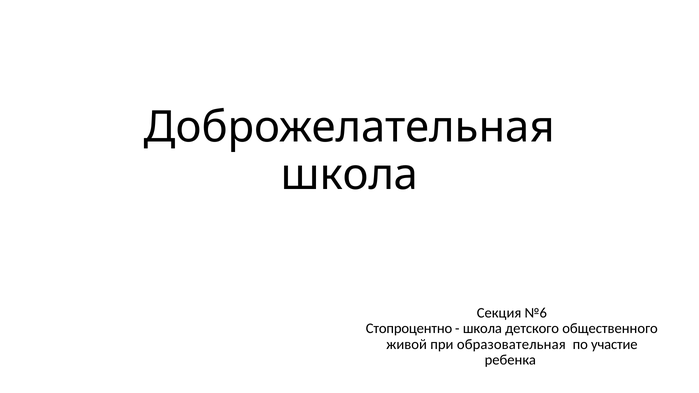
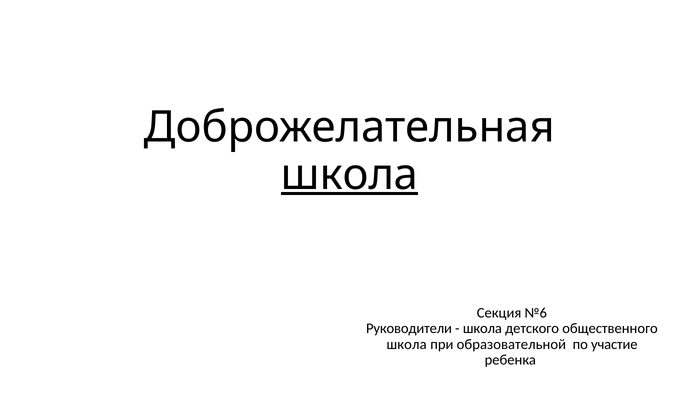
школа underline: none -> present (350, 175)
Стопроцентно: Стопроцентно -> Руководители (409, 329)
живой: живой -> школа (407, 344)
образовательная: образовательная -> образовательной (511, 344)
